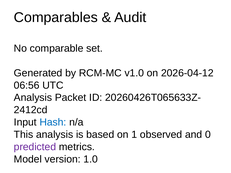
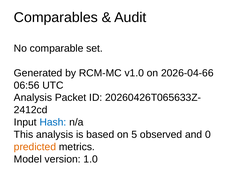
2026-04-12: 2026-04-12 -> 2026-04-66 (187, 73)
1: 1 -> 5 (134, 135)
predicted colour: purple -> orange (35, 147)
